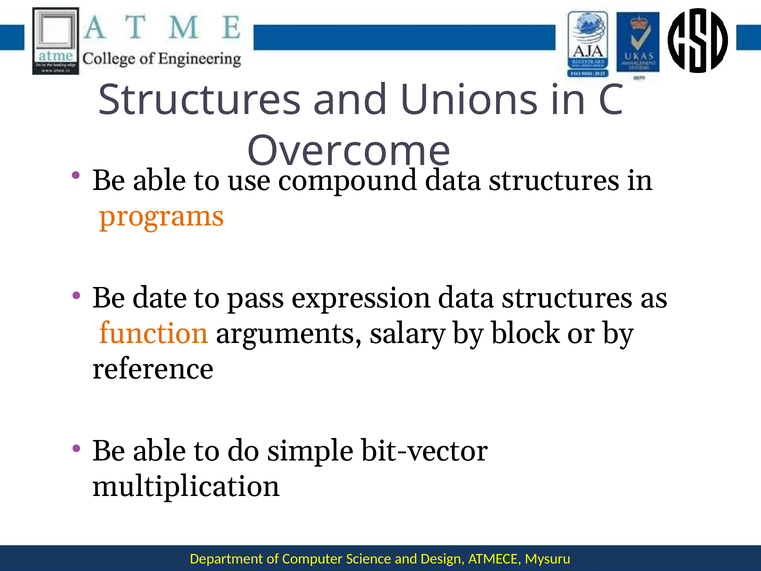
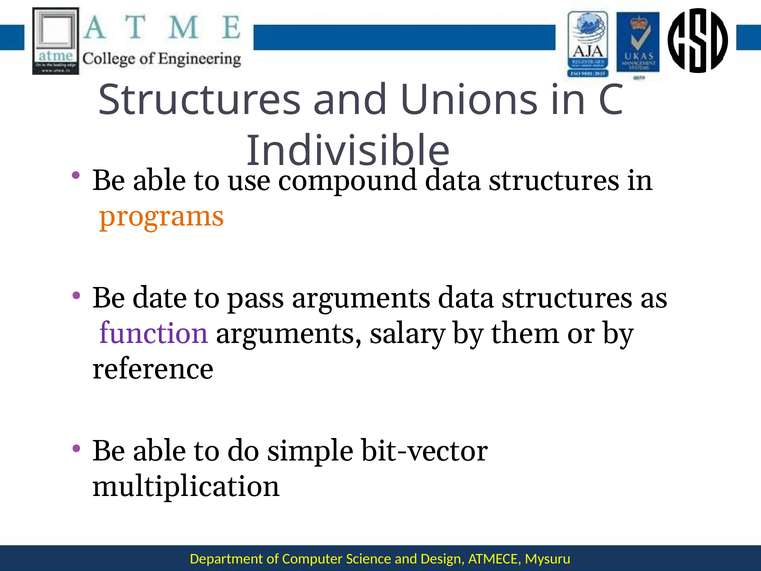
Overcome: Overcome -> Indivisible (349, 151)
pass expression: expression -> arguments (361, 298)
function colour: orange -> purple (154, 333)
block: block -> them (525, 333)
